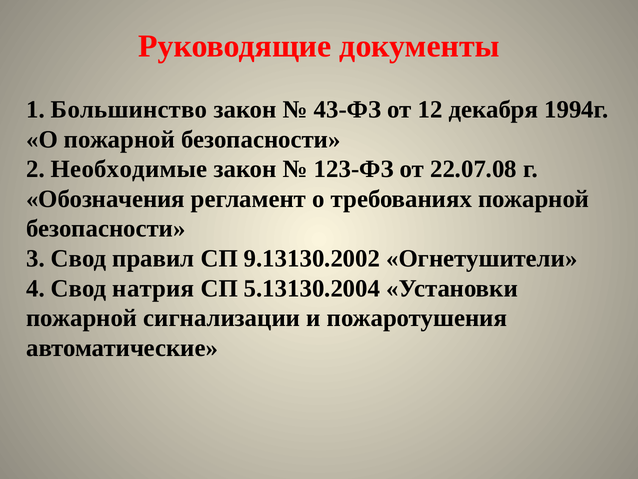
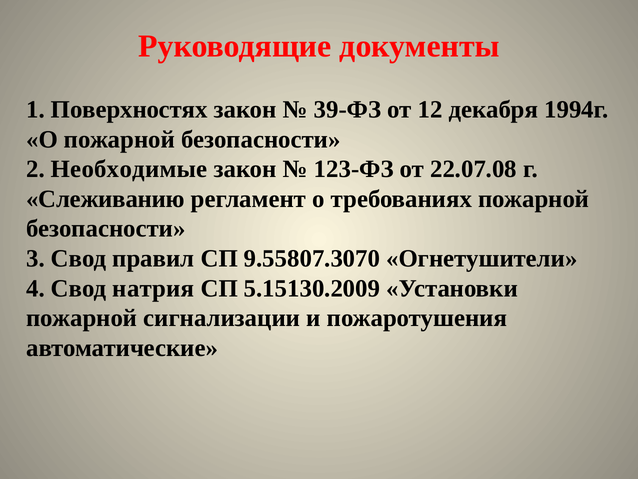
Большинство: Большинство -> Поверхностях (129, 109)
43-ФЗ: 43-ФЗ -> 39-ФЗ (348, 109)
Обозначения: Обозначения -> Слеживанию (106, 199)
9.13130.2002: 9.13130.2002 -> 9.55807.3070 (312, 258)
5.13130.2004: 5.13130.2004 -> 5.15130.2009 (312, 288)
